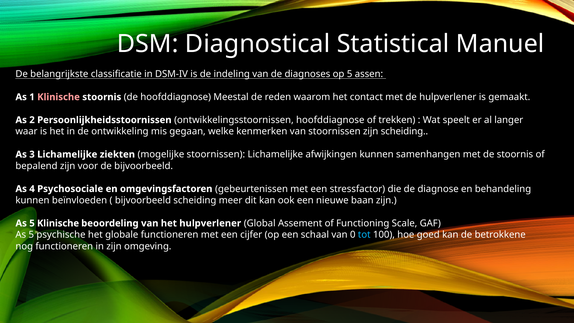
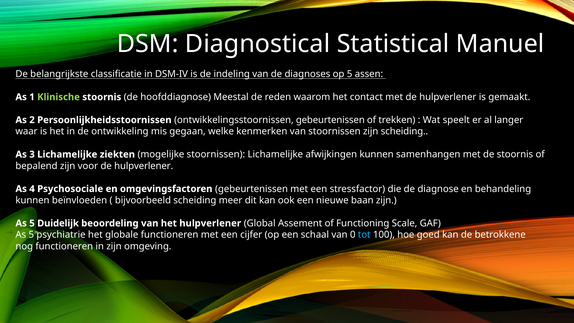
Klinische colour: pink -> light green (59, 97)
ontwikkelingsstoornissen hoofddiagnose: hoofddiagnose -> gebeurtenissen (330, 120)
voor de bijvoorbeeld: bijvoorbeeld -> hulpverlener (144, 166)
5 Klinische: Klinische -> Duidelijk (58, 223)
psychische: psychische -> psychiatrie (61, 235)
